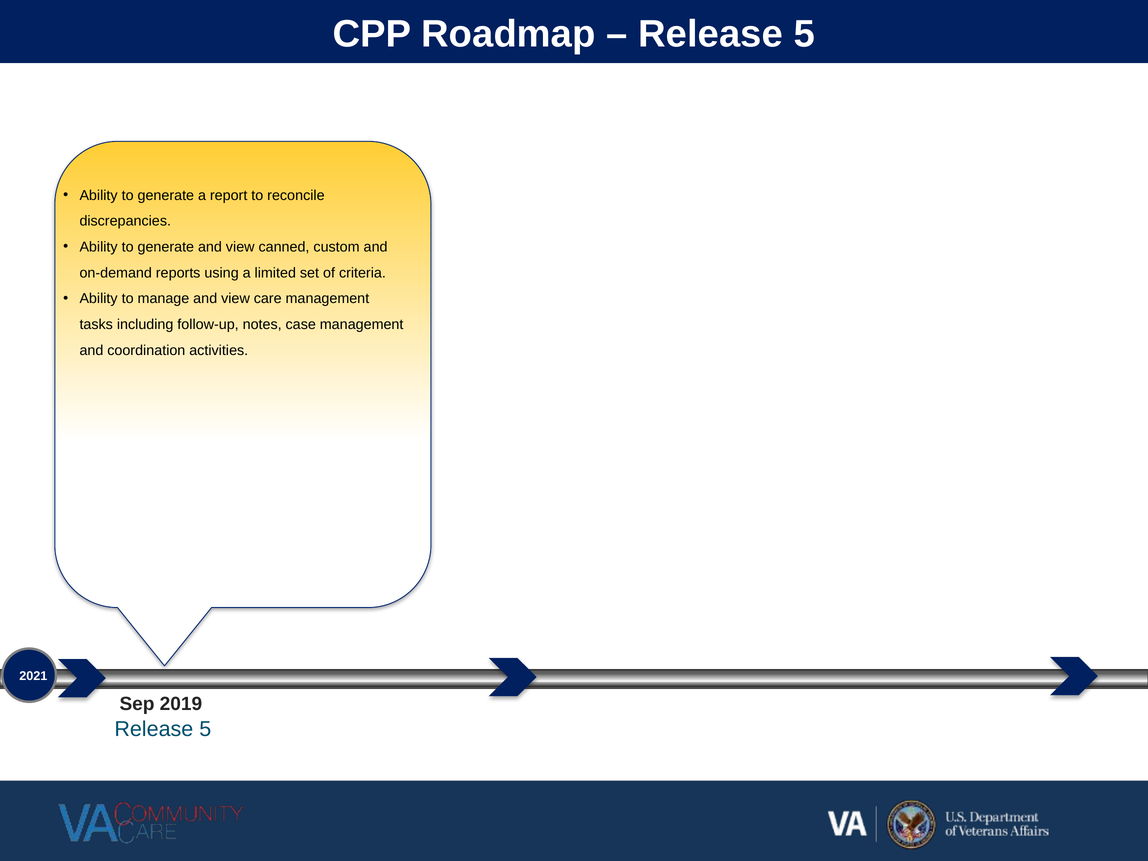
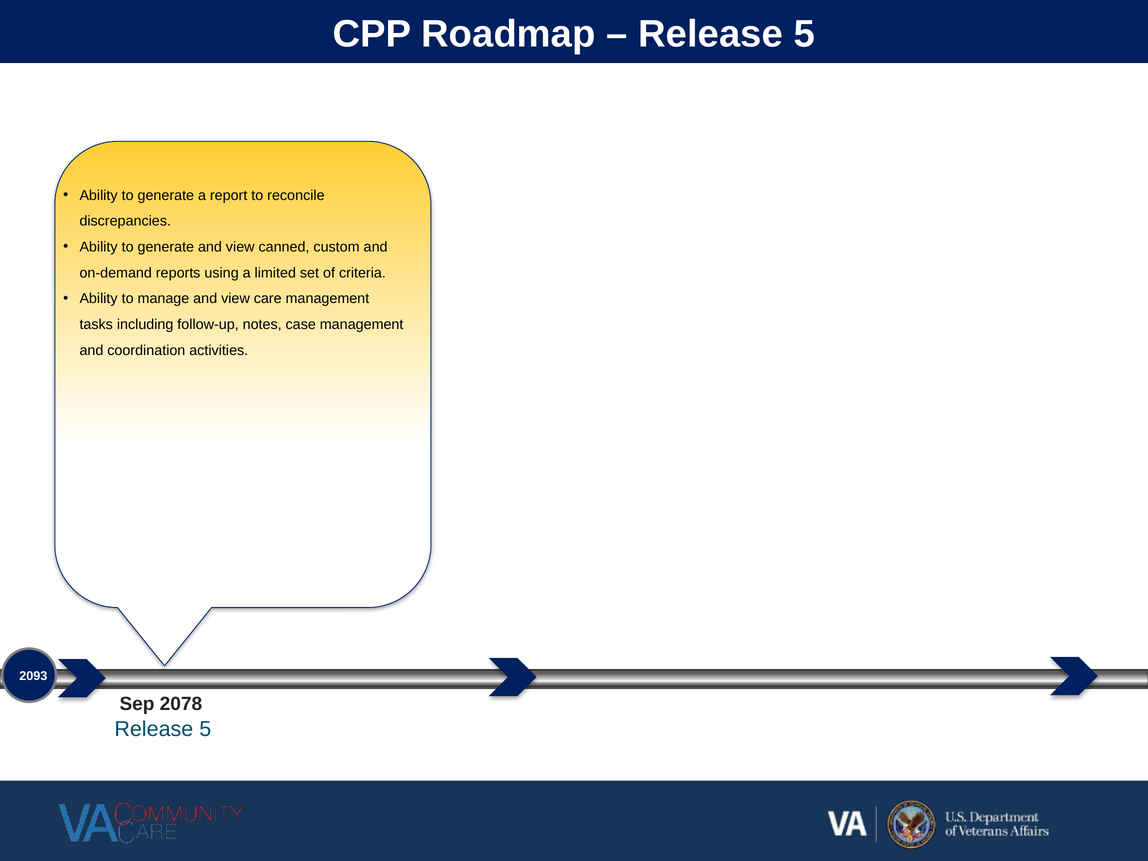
2021: 2021 -> 2093 (33, 676)
2019: 2019 -> 2078 (181, 704)
